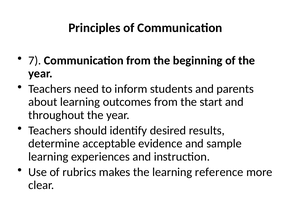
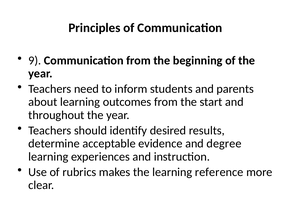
7: 7 -> 9 (35, 61)
sample: sample -> degree (224, 144)
